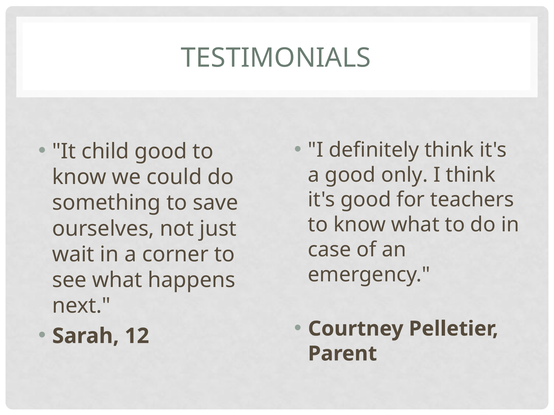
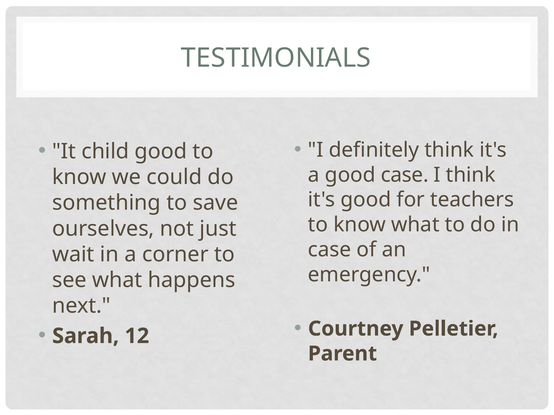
good only: only -> case (405, 175)
